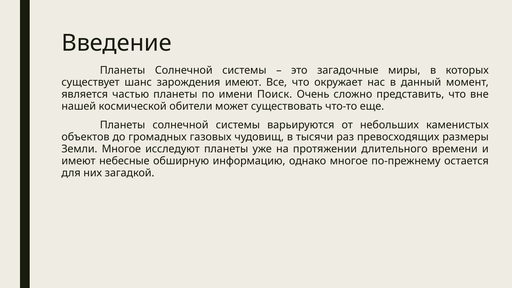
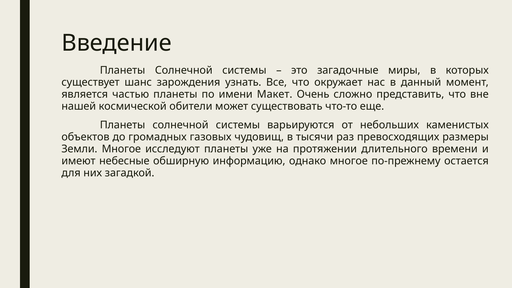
зарождения имеют: имеют -> узнать (243, 82)
Поиск: Поиск -> Макет (275, 94)
